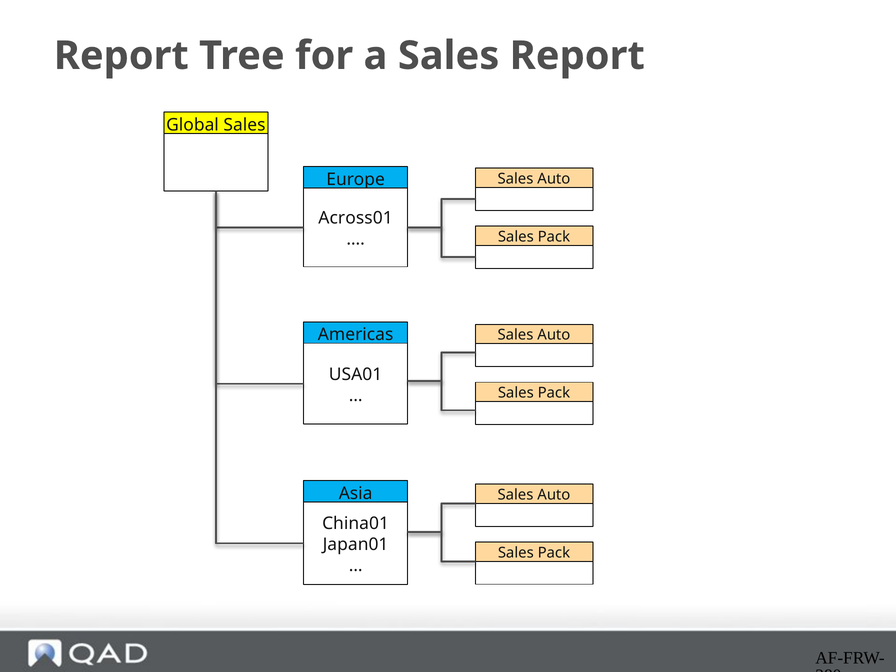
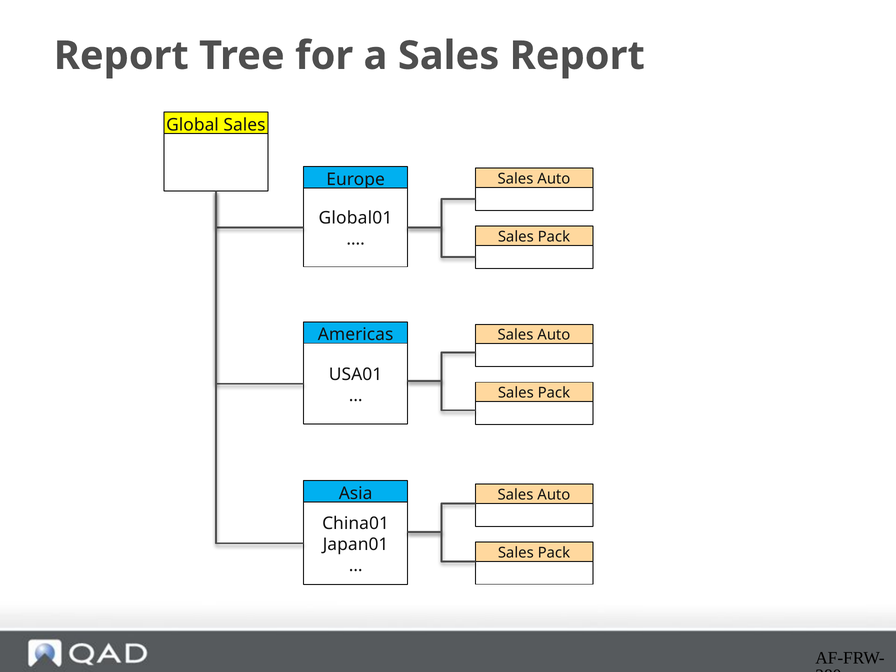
Across01: Across01 -> Global01 (356, 218)
